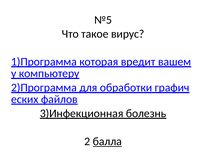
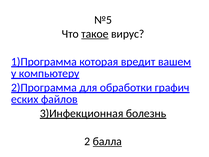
такое underline: none -> present (95, 34)
